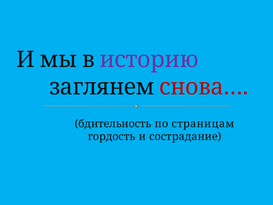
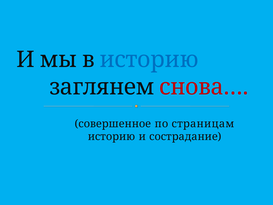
историю colour: purple -> blue (149, 60)
бдительность: бдительность -> совершенное (113, 124)
гордость: гордость -> историю (112, 136)
